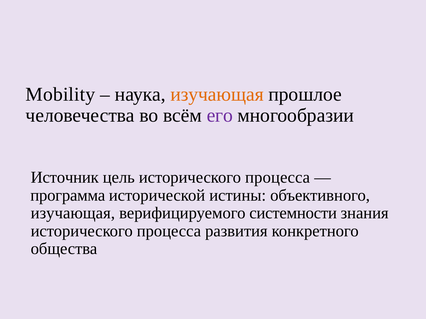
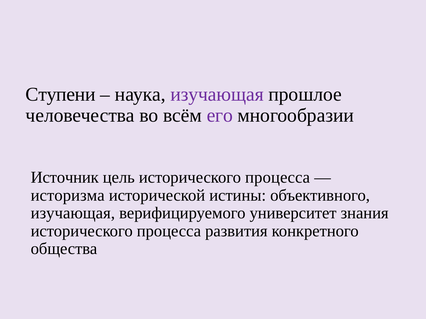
Mobility: Mobility -> Ступени (61, 94)
изучающая colour: orange -> purple (217, 94)
программа: программа -> историзма (68, 196)
системности: системности -> университет (293, 213)
